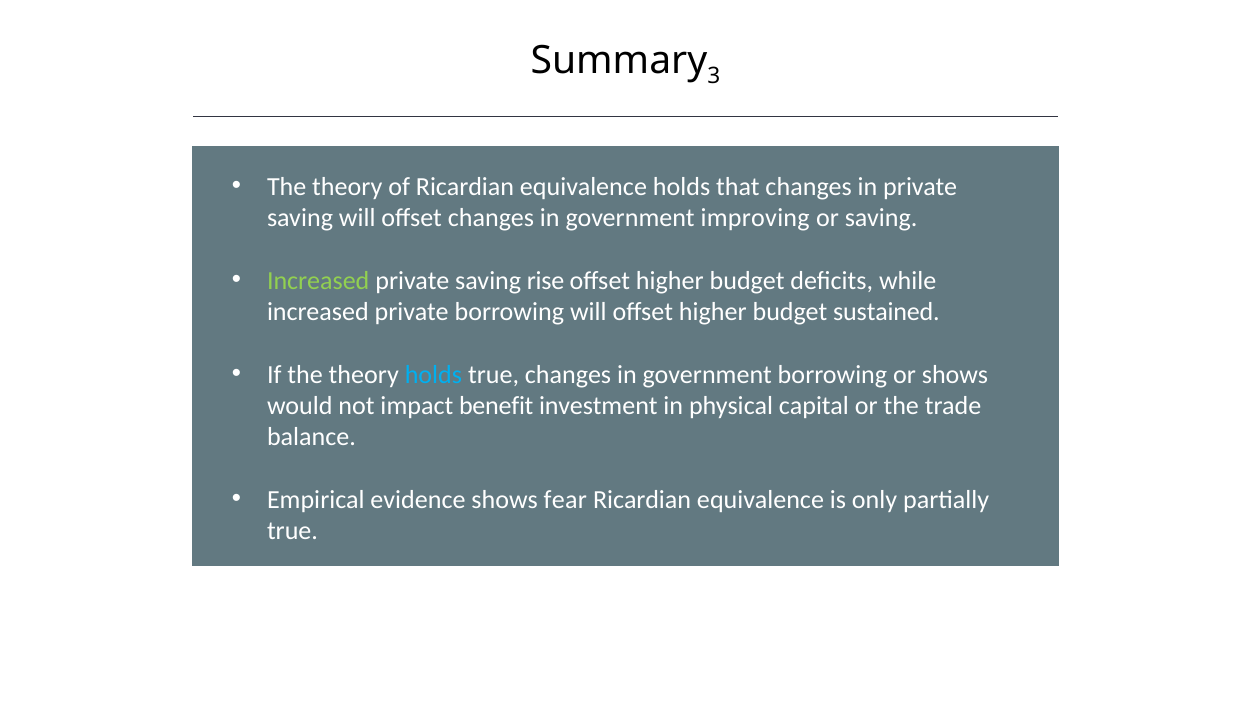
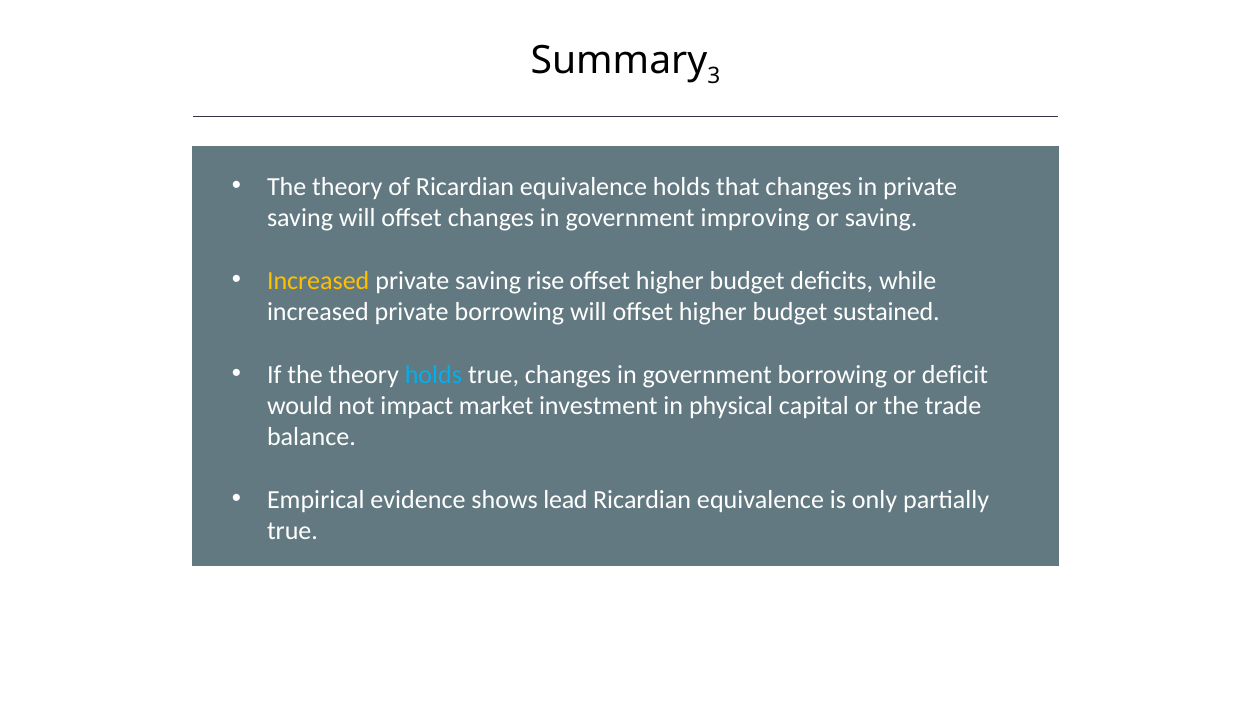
Increased colour: light green -> yellow (318, 281)
or shows: shows -> deficit (955, 375)
benefit: benefit -> market (496, 406)
fear: fear -> lead (566, 500)
